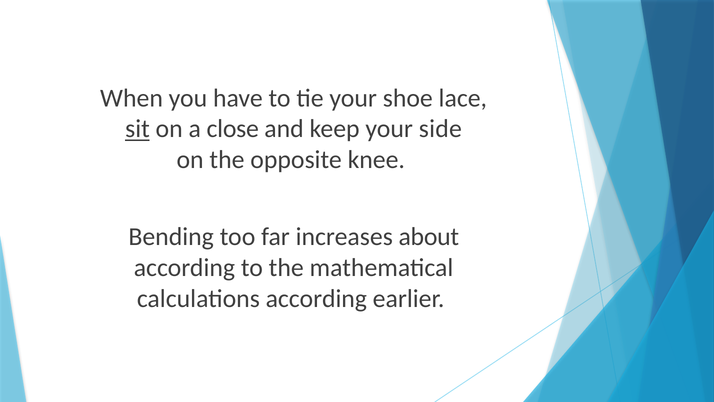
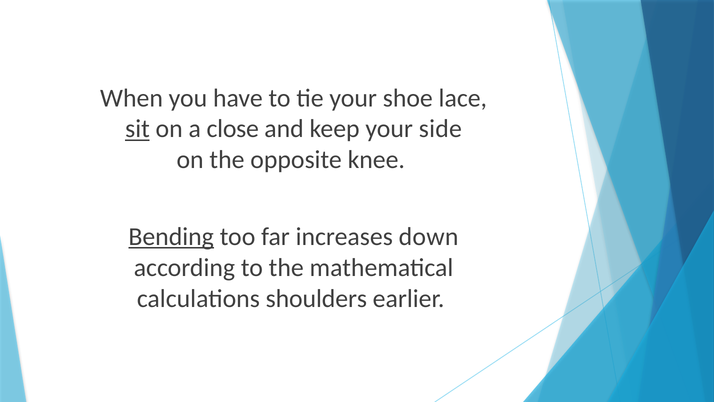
Bending underline: none -> present (171, 237)
about: about -> down (429, 237)
calculations according: according -> shoulders (316, 298)
